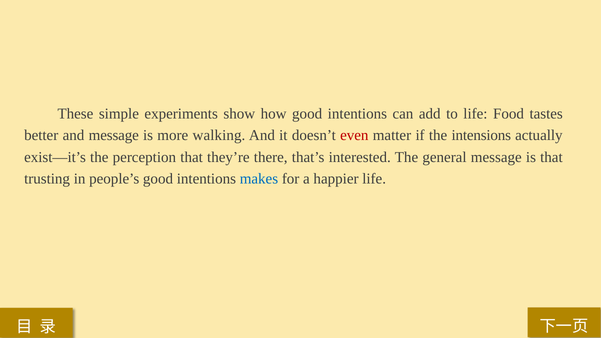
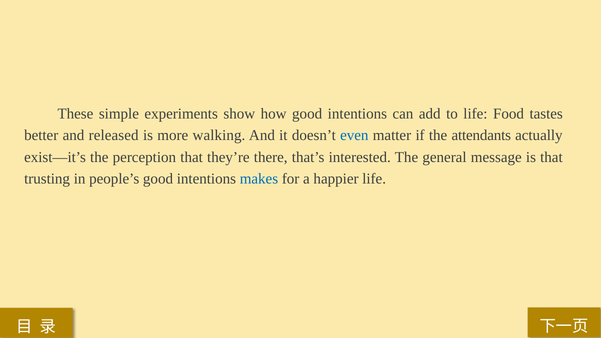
and message: message -> released (114, 135)
even colour: red -> blue (354, 135)
intensions: intensions -> attendants (481, 135)
